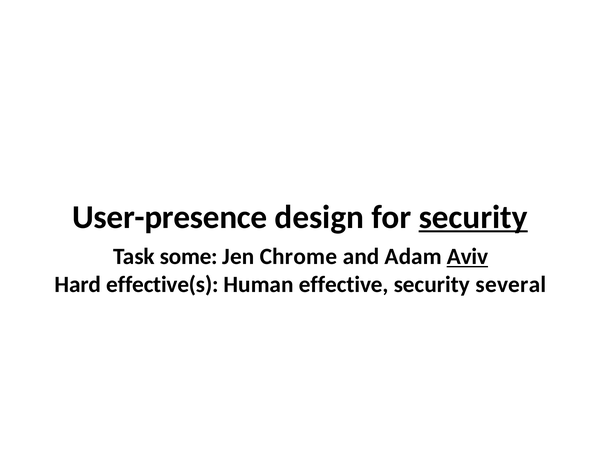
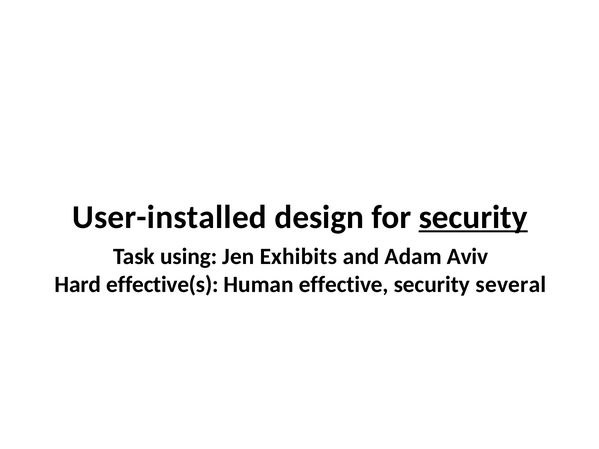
User-presence: User-presence -> User-installed (169, 217)
some: some -> using (189, 257)
Chrome: Chrome -> Exhibits (298, 257)
Aviv underline: present -> none (468, 257)
